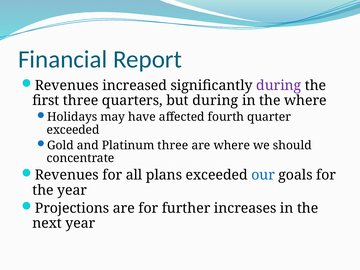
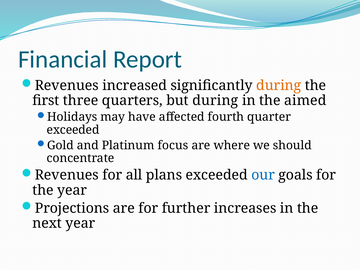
during colour: purple -> orange (279, 85)
the where: where -> aimed (305, 101)
Platinum three: three -> focus (173, 145)
